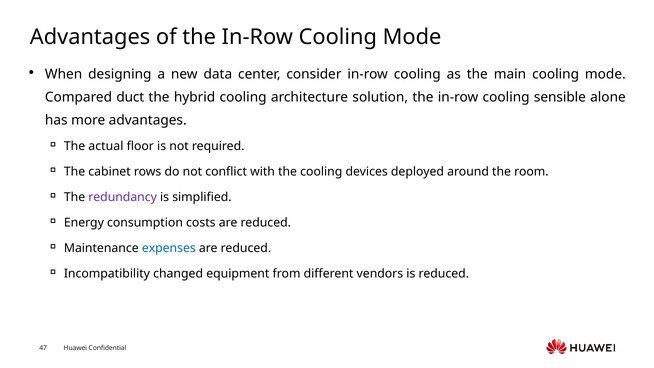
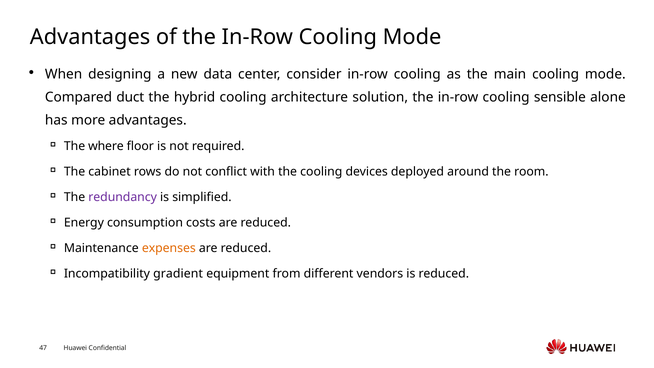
actual: actual -> where (106, 146)
expenses colour: blue -> orange (169, 248)
changed: changed -> gradient (178, 274)
